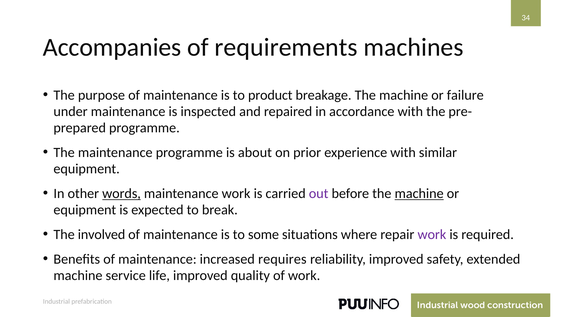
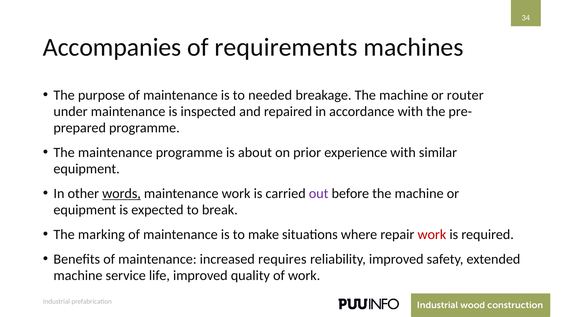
product: product -> needed (270, 95)
failure: failure -> router (465, 95)
machine underline: present -> none (419, 194)
involved: involved -> marking (101, 235)
some: some -> make (264, 235)
work colour: purple -> red (432, 235)
